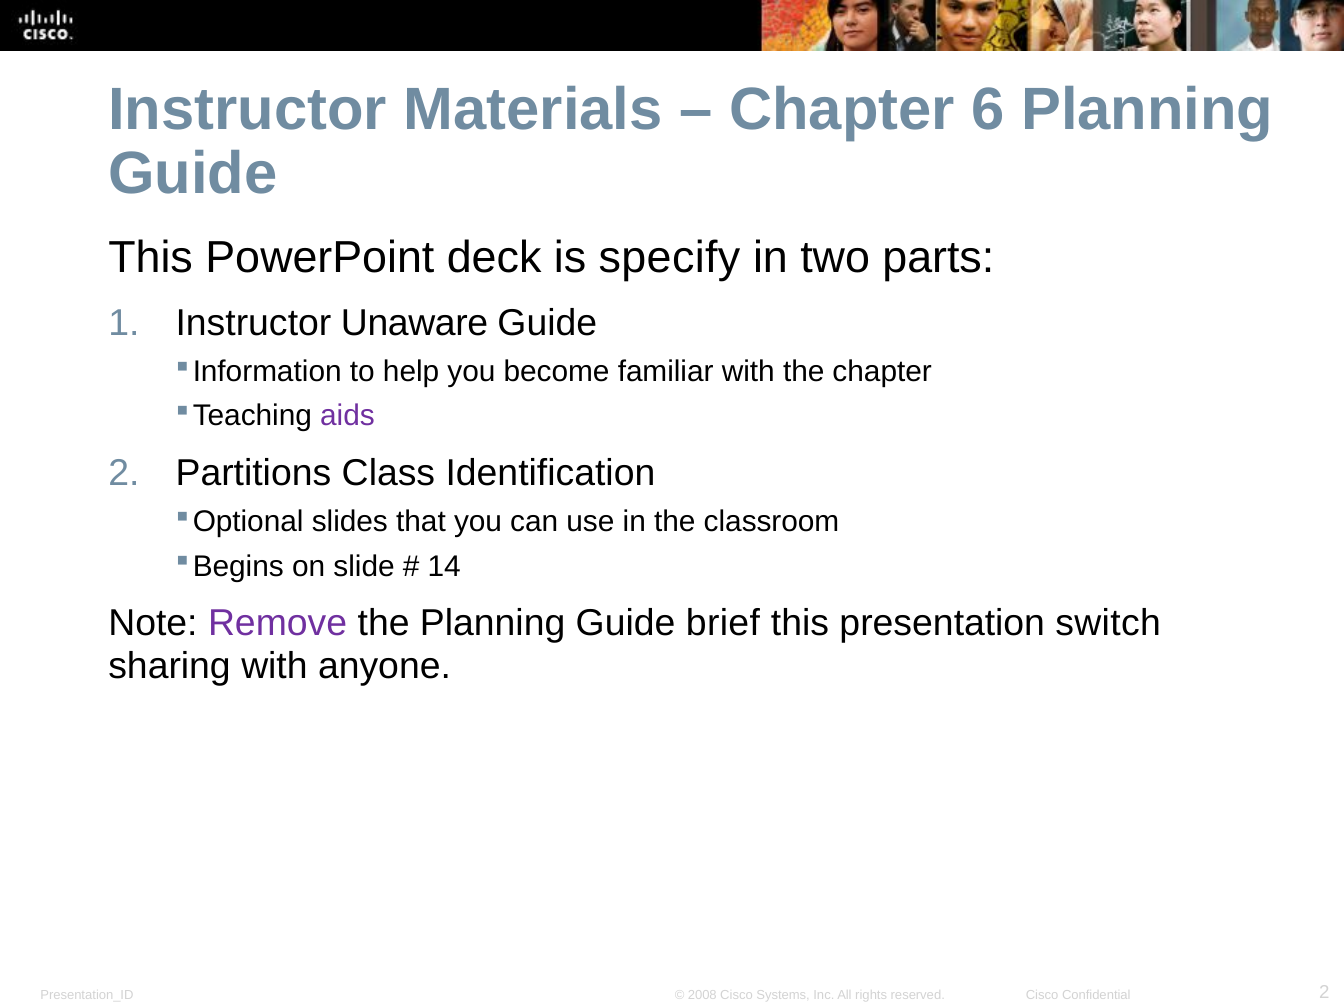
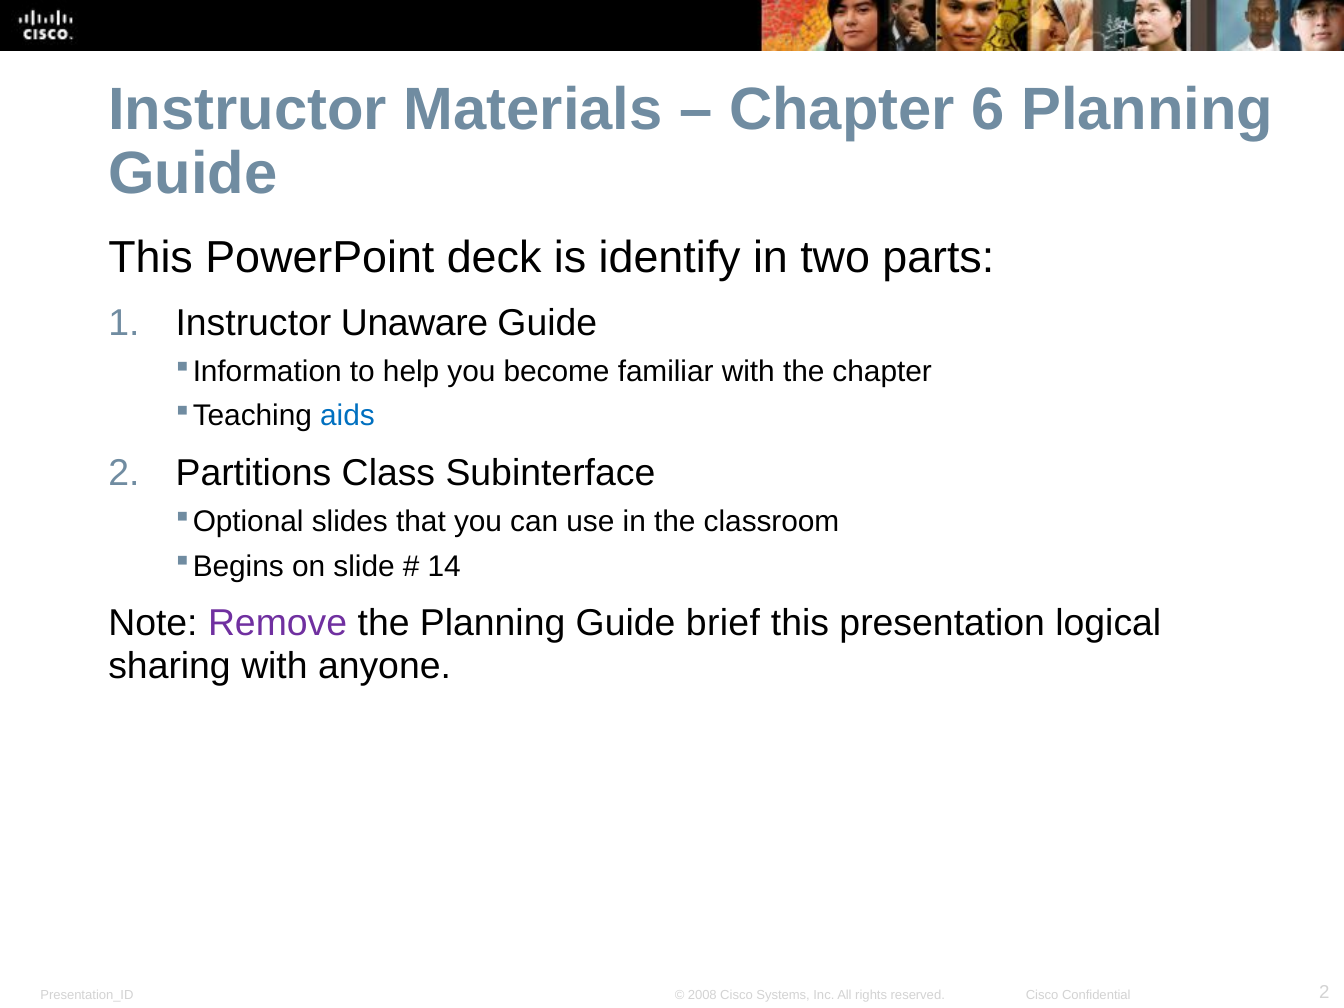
specify: specify -> identify (670, 257)
aids colour: purple -> blue (347, 416)
Identification: Identification -> Subinterface (550, 473)
switch: switch -> logical (1108, 623)
